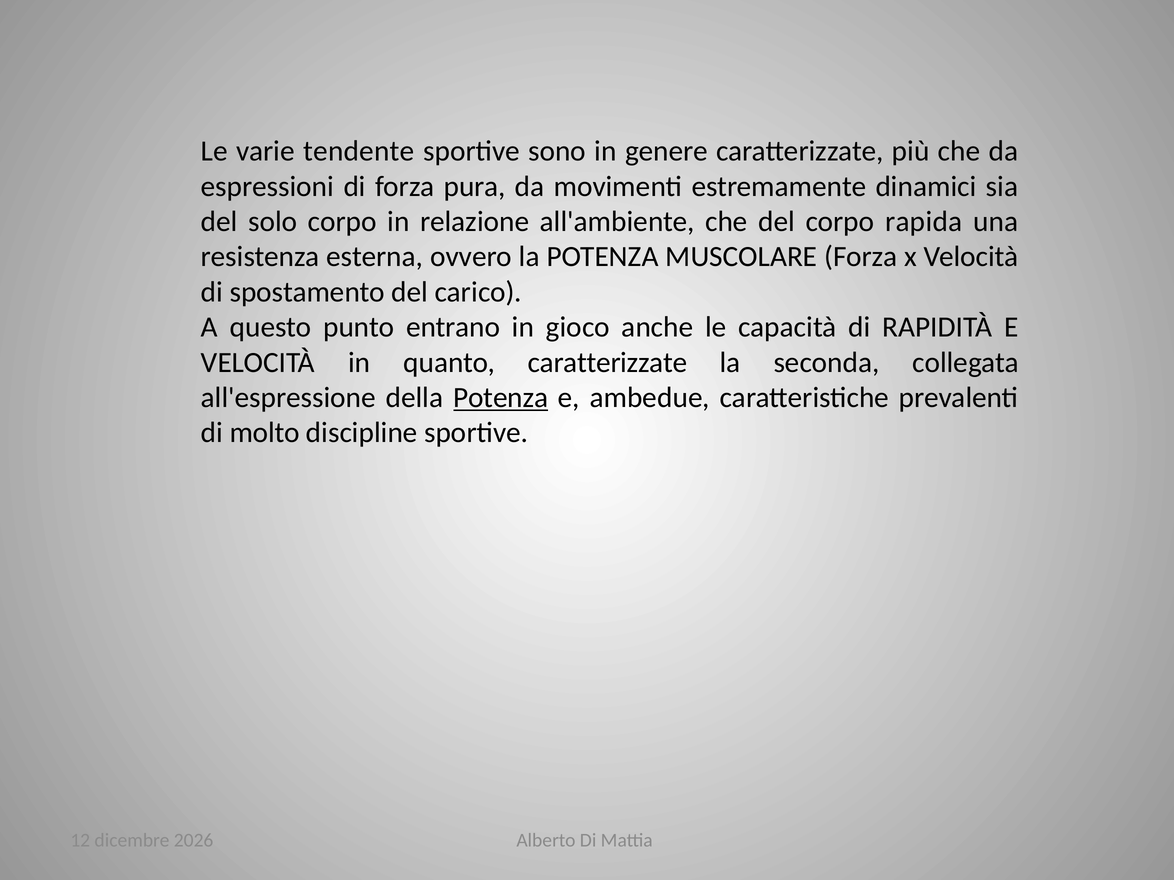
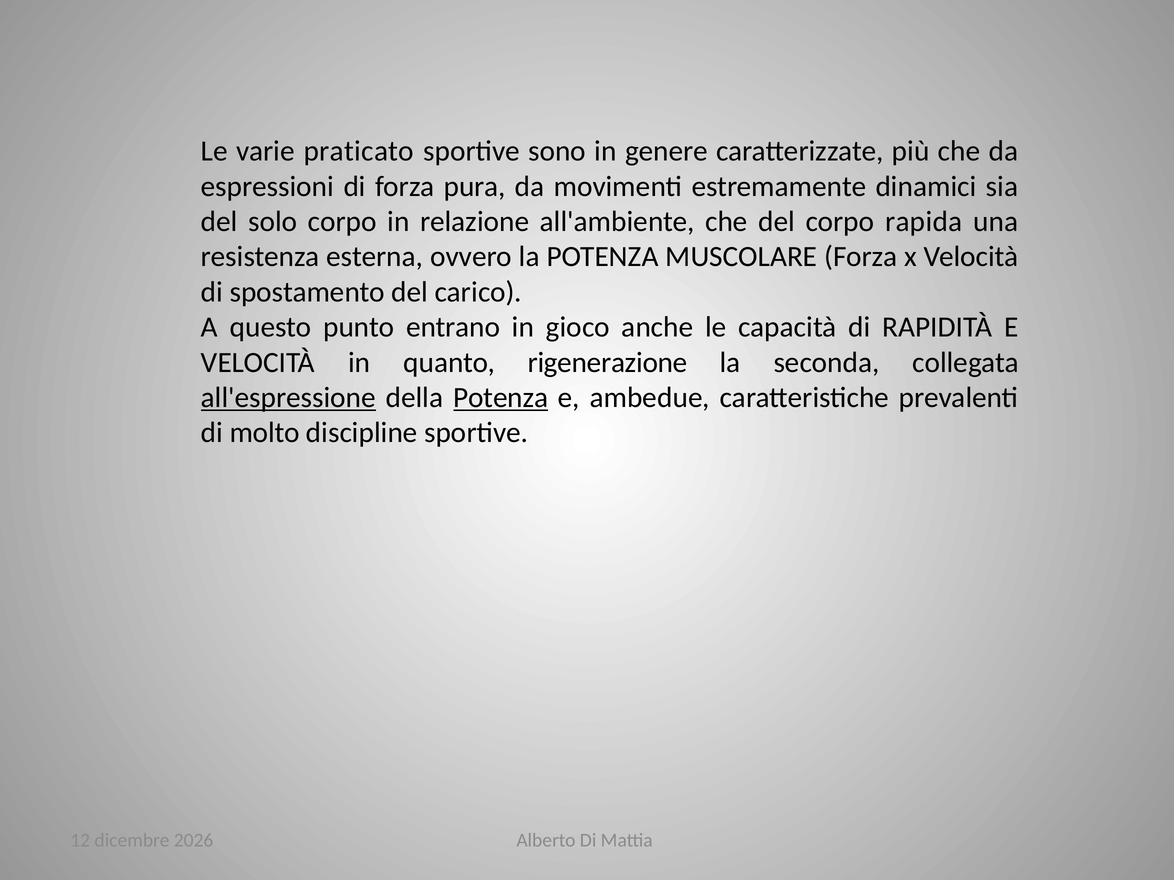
tendente: tendente -> praticato (359, 151)
quanto caratterizzate: caratterizzate -> rigenerazione (608, 363)
all'espressione underline: none -> present (288, 398)
